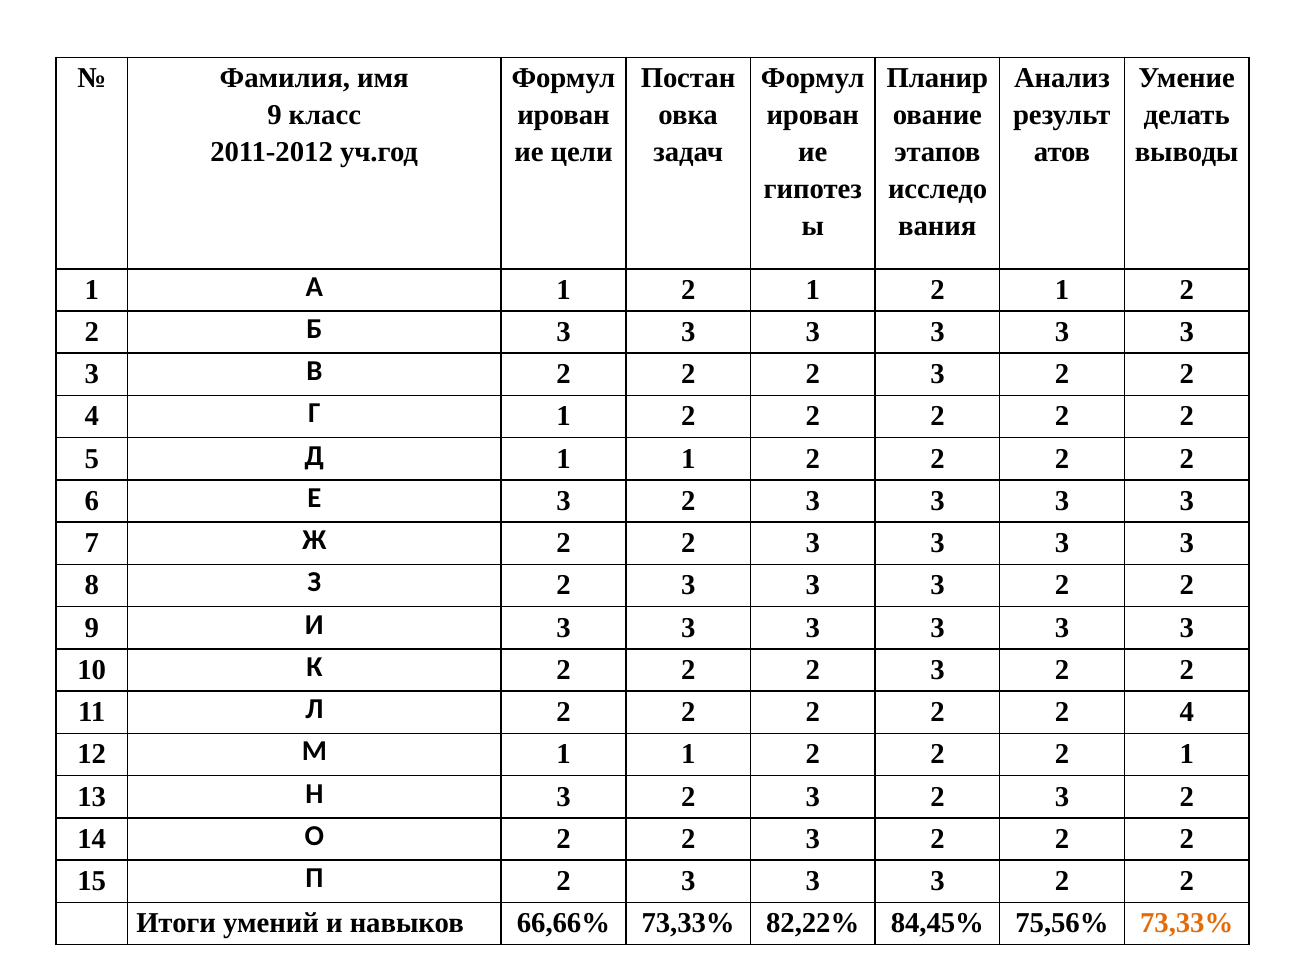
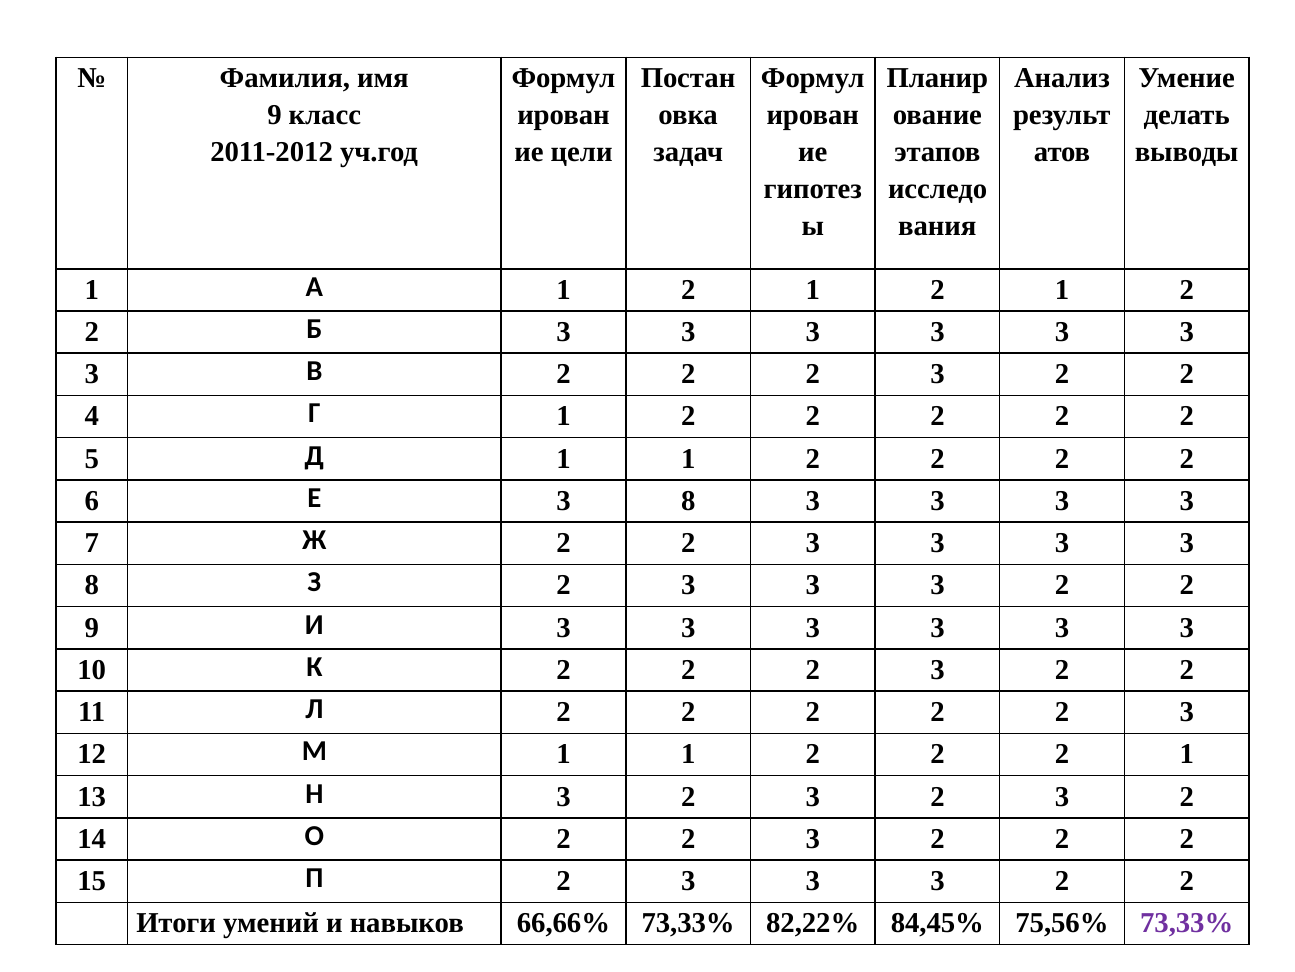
Е 3 2: 2 -> 8 (688, 501)
4: 4 -> 3 (1187, 712)
73,33% colour: orange -> purple (1187, 923)
